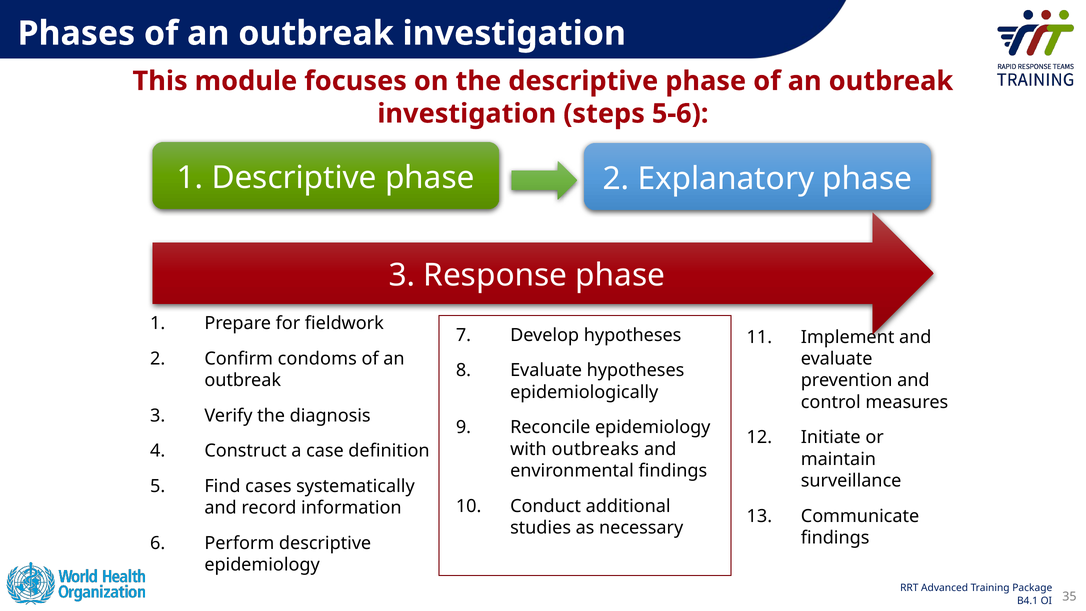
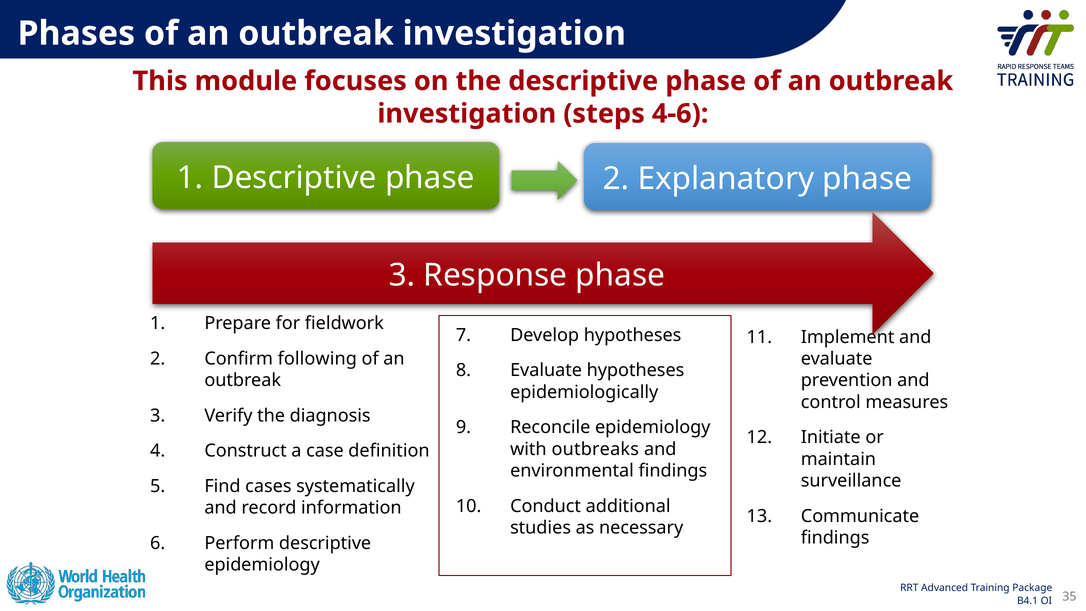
5-6: 5-6 -> 4-6 (680, 114)
condoms: condoms -> following (317, 359)
